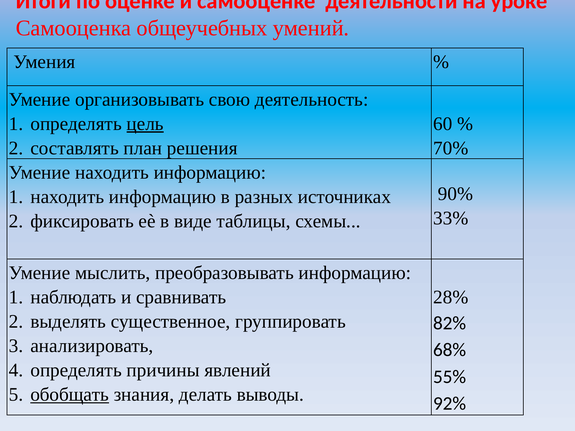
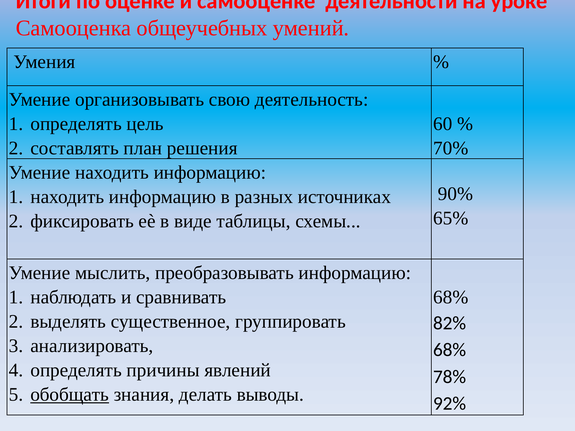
цель underline: present -> none (145, 124)
33%: 33% -> 65% (451, 218)
28%: 28% -> 68% (451, 297)
55%: 55% -> 78% (450, 377)
